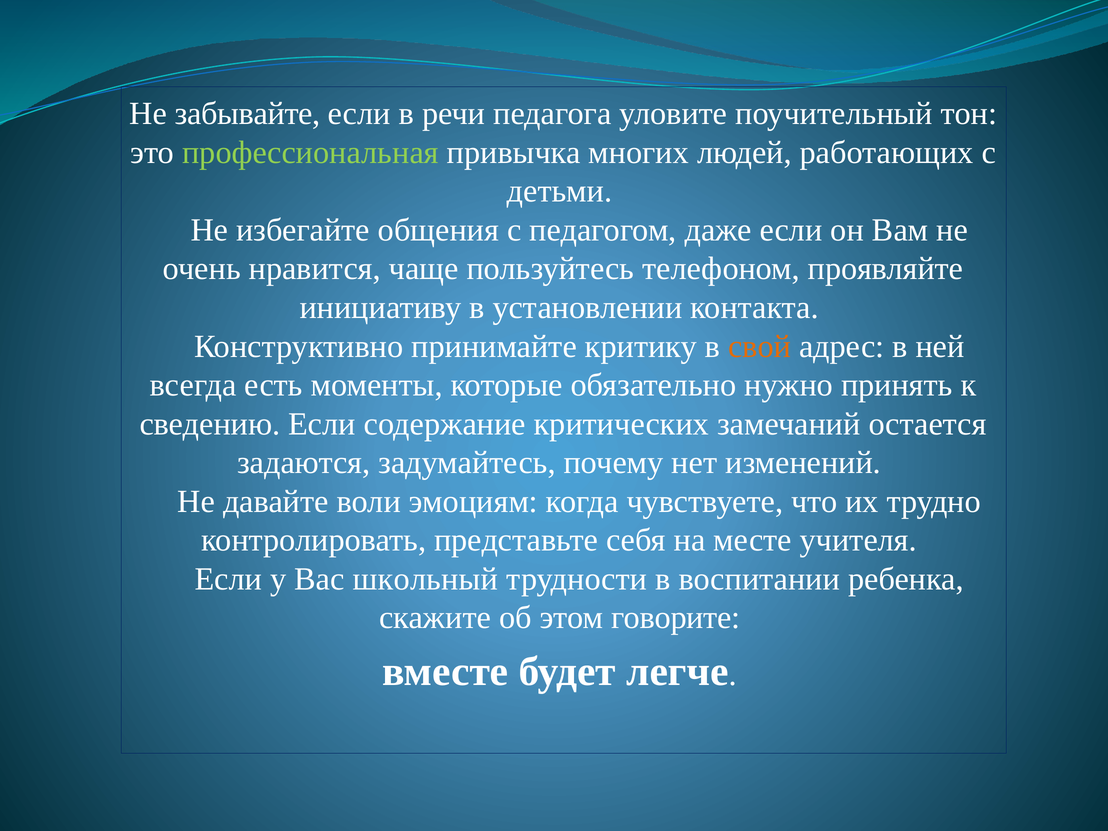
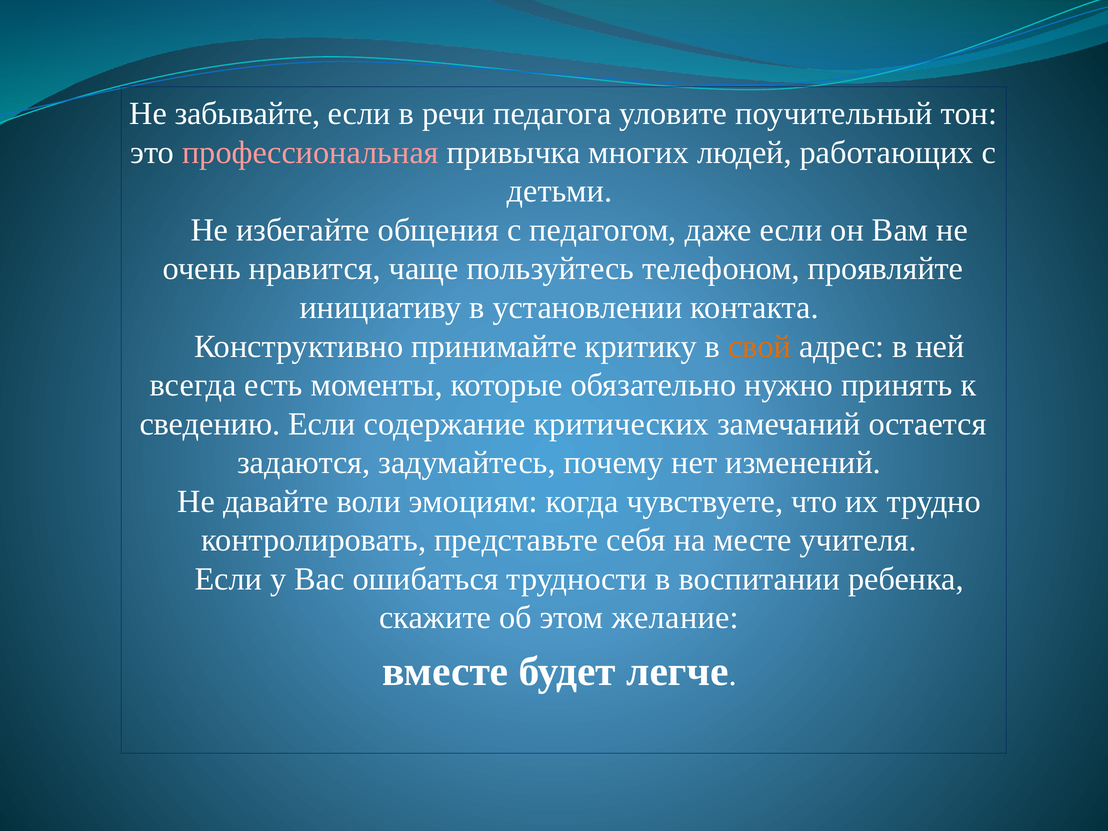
профессиональная colour: light green -> pink (310, 152)
школьный: школьный -> ошибаться (426, 579)
говорите: говорите -> желание (675, 618)
